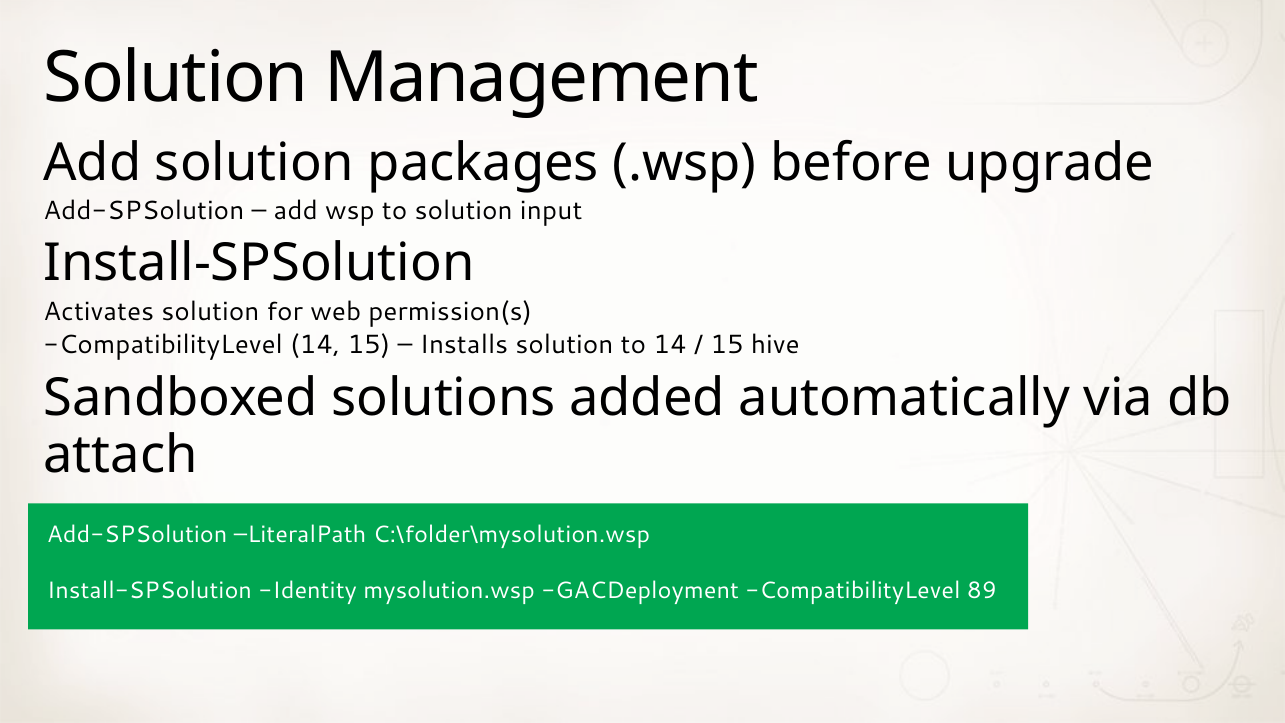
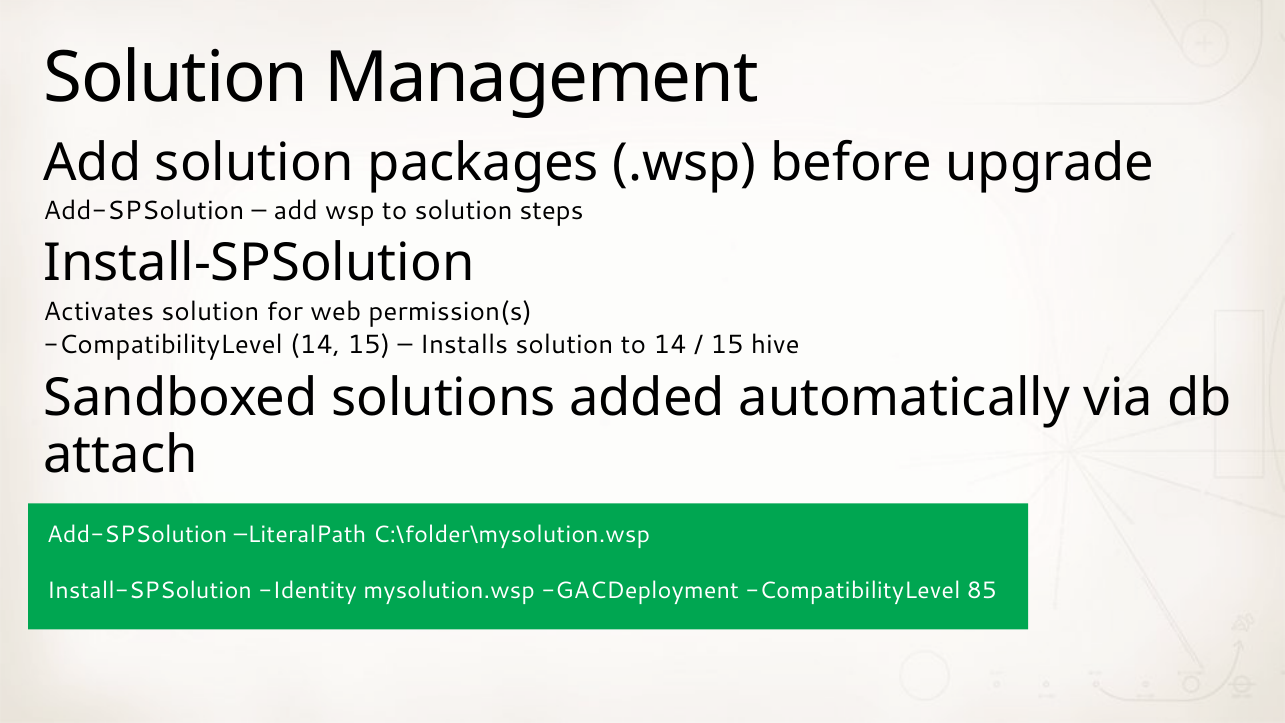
input: input -> steps (551, 211)
89: 89 -> 85 (982, 591)
